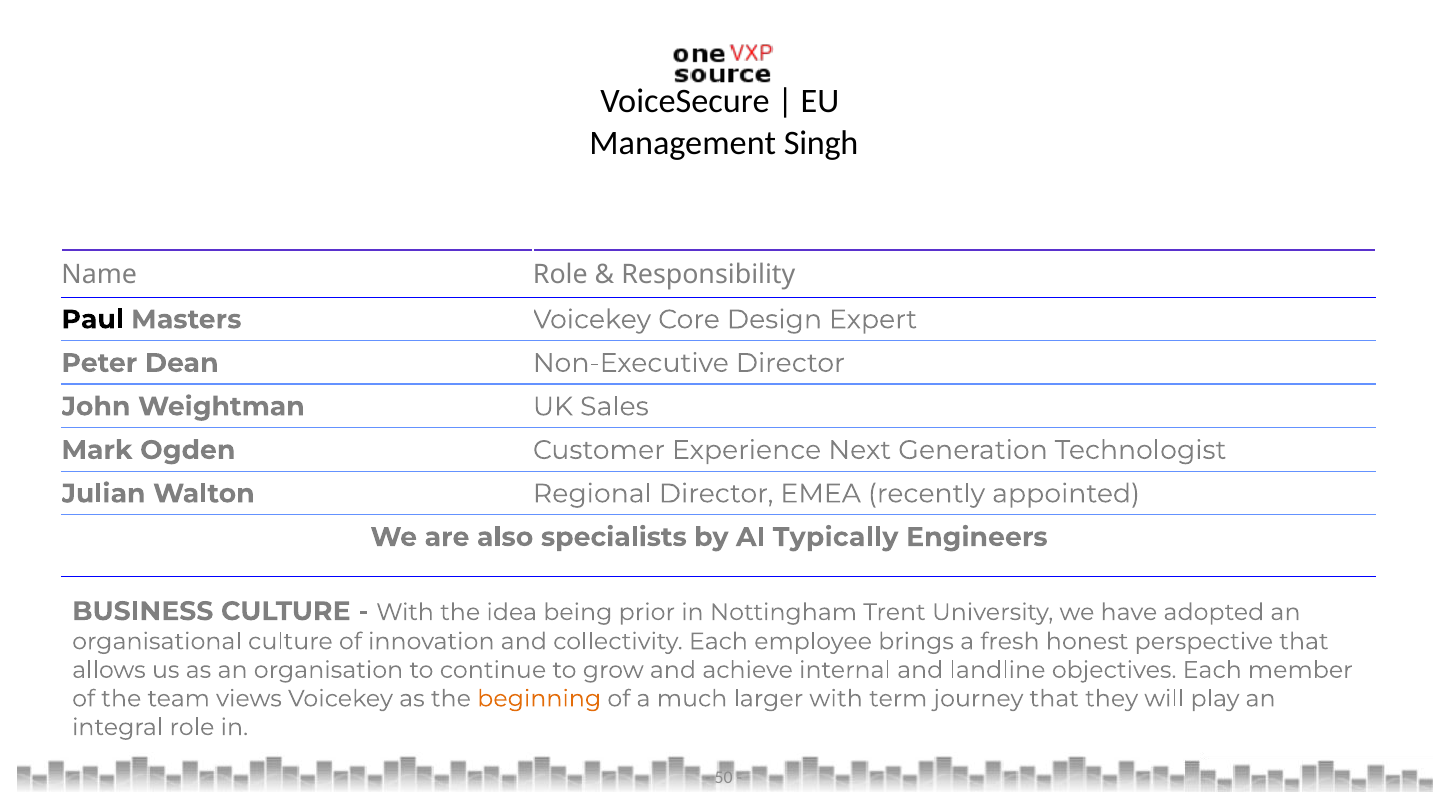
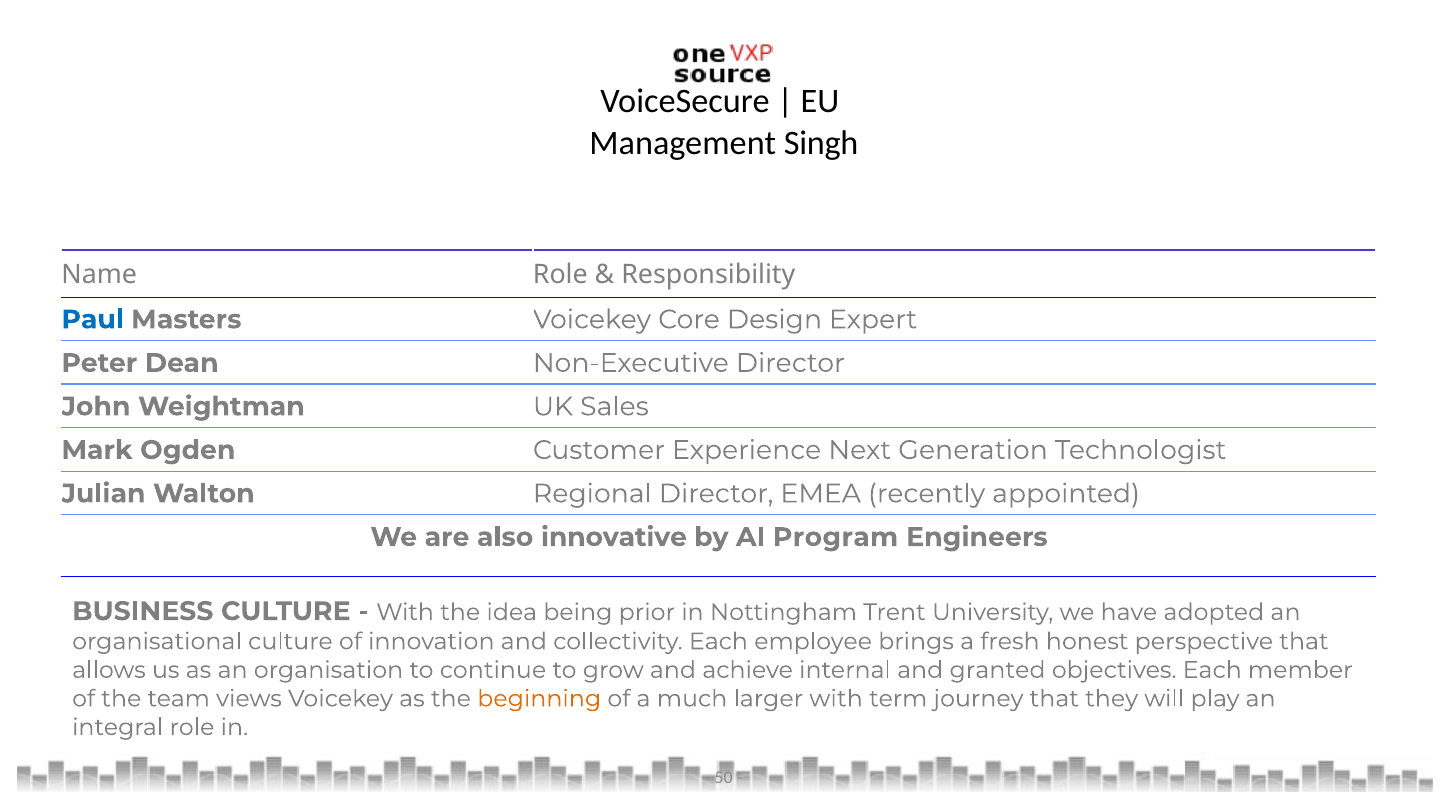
Paul colour: black -> blue (93, 319)
specialists: specialists -> innovative (614, 537)
Typically: Typically -> Program (836, 537)
landline: landline -> granted (998, 670)
